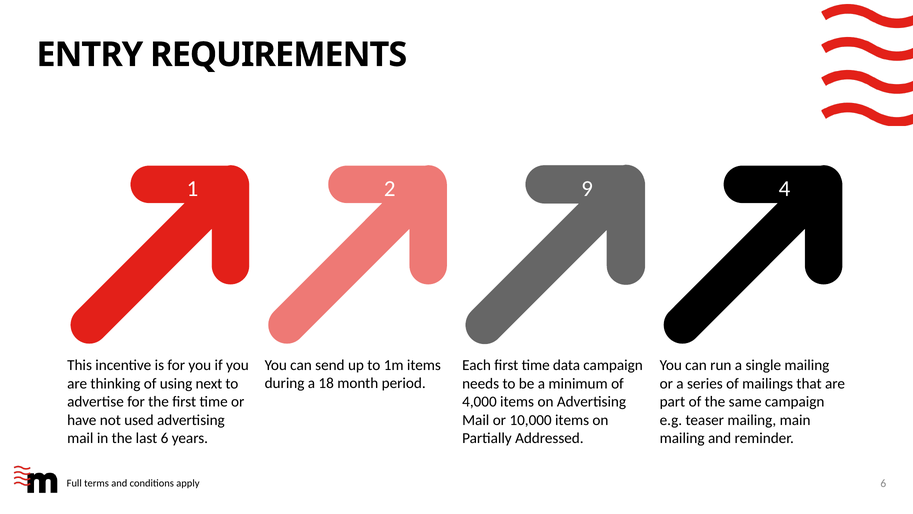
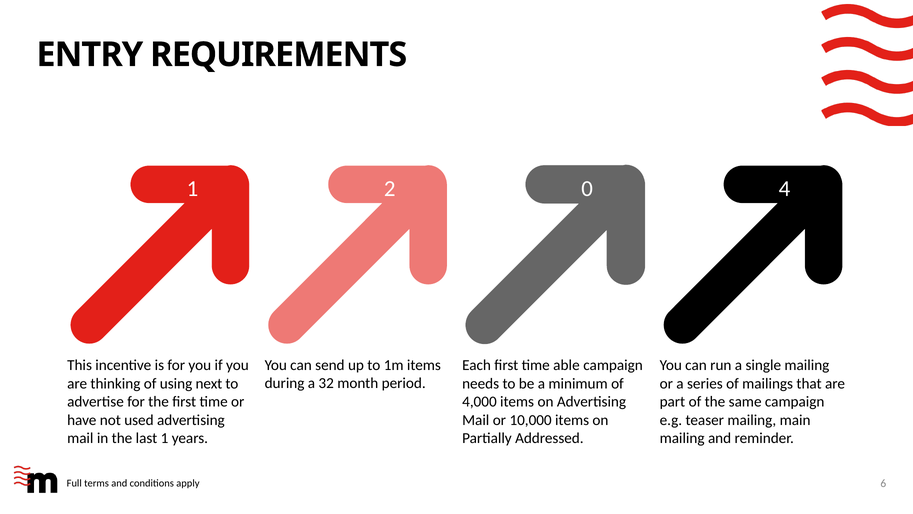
9: 9 -> 0 (587, 188)
data: data -> able (566, 365)
18: 18 -> 32 (326, 383)
last 6: 6 -> 1 (165, 438)
